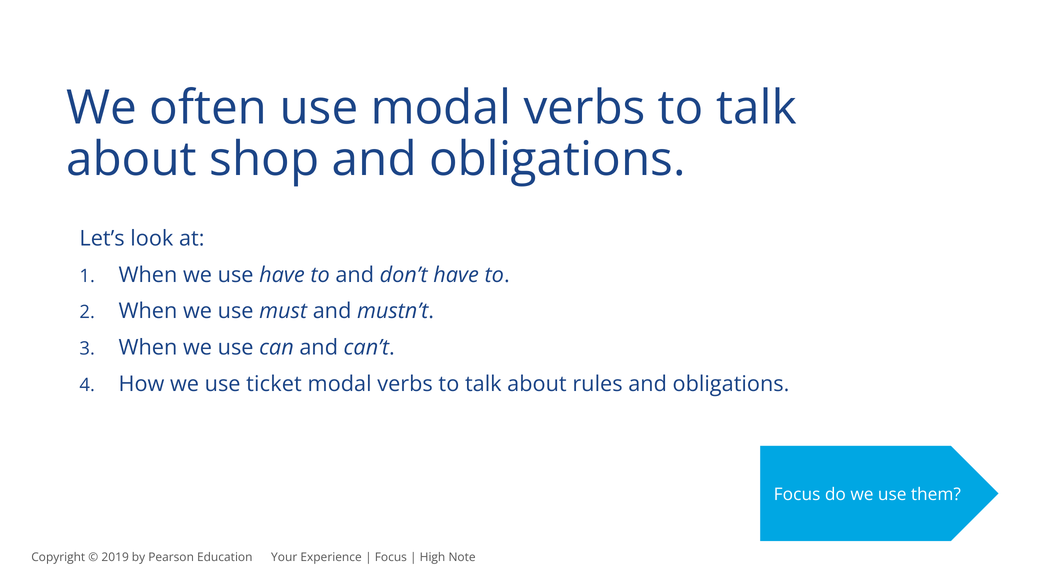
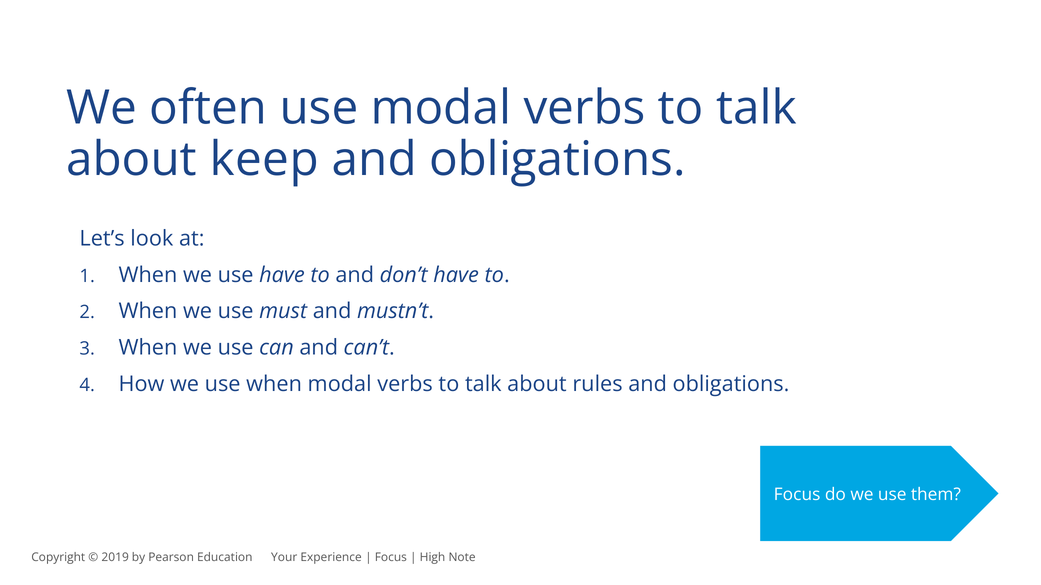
shop: shop -> keep (264, 160)
use ticket: ticket -> when (274, 384)
